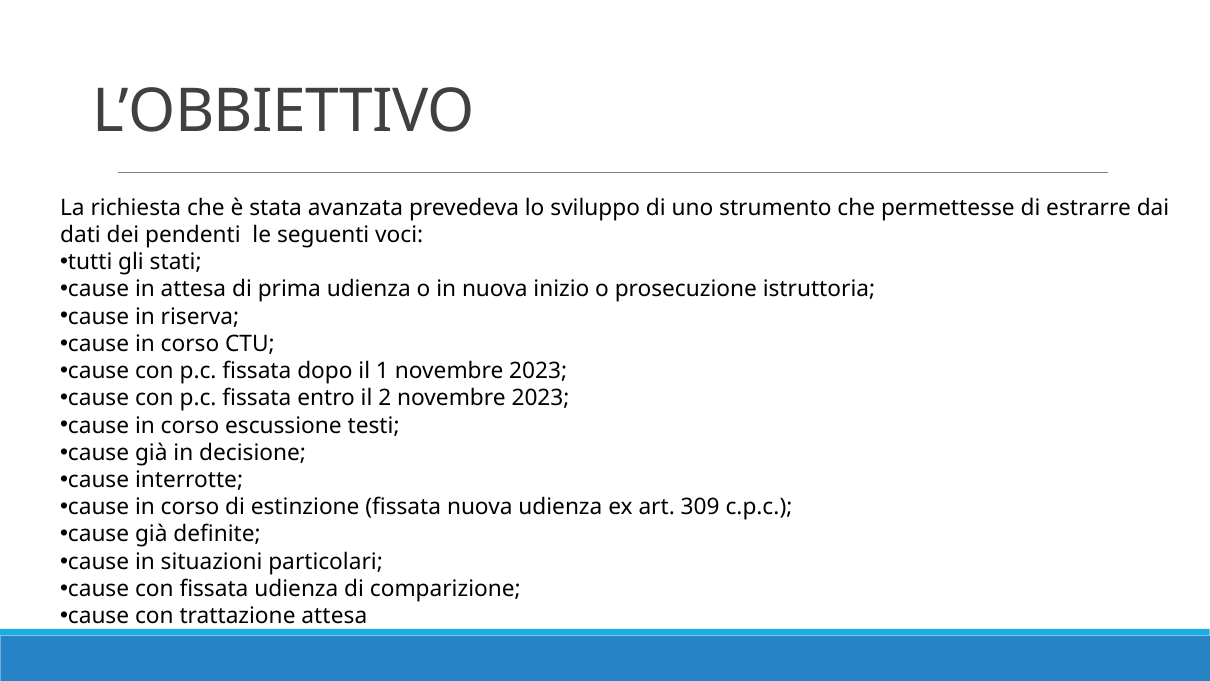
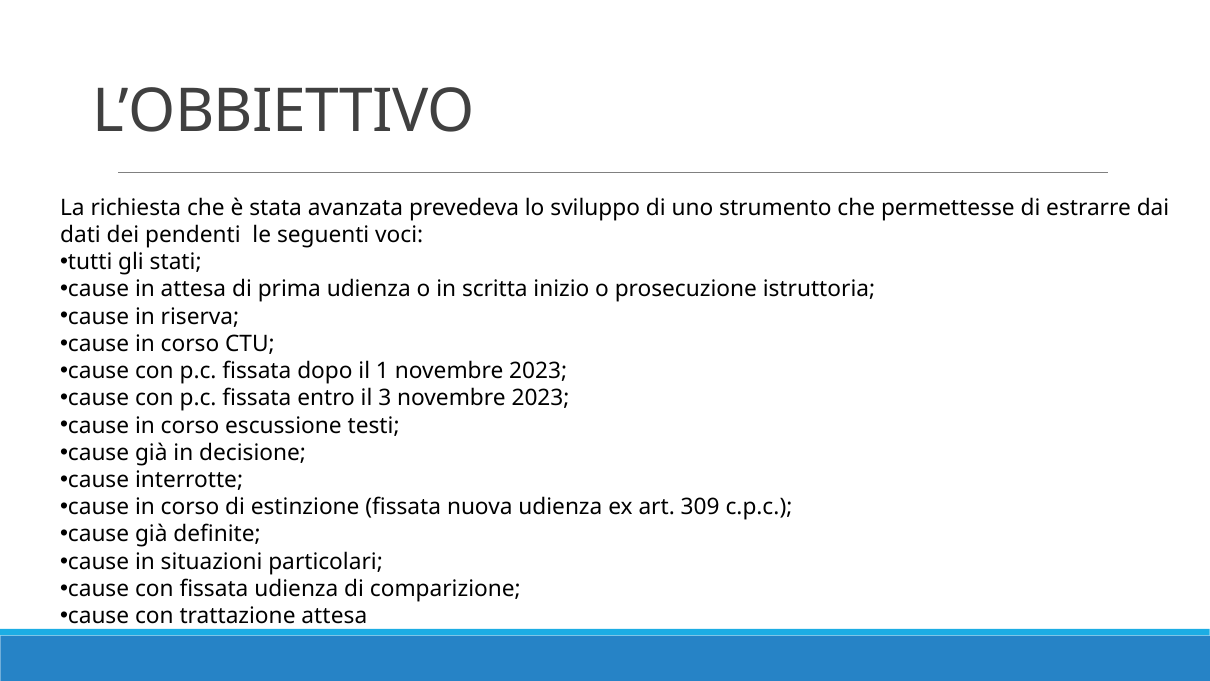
in nuova: nuova -> scritta (495, 289)
2: 2 -> 3 (385, 398)
